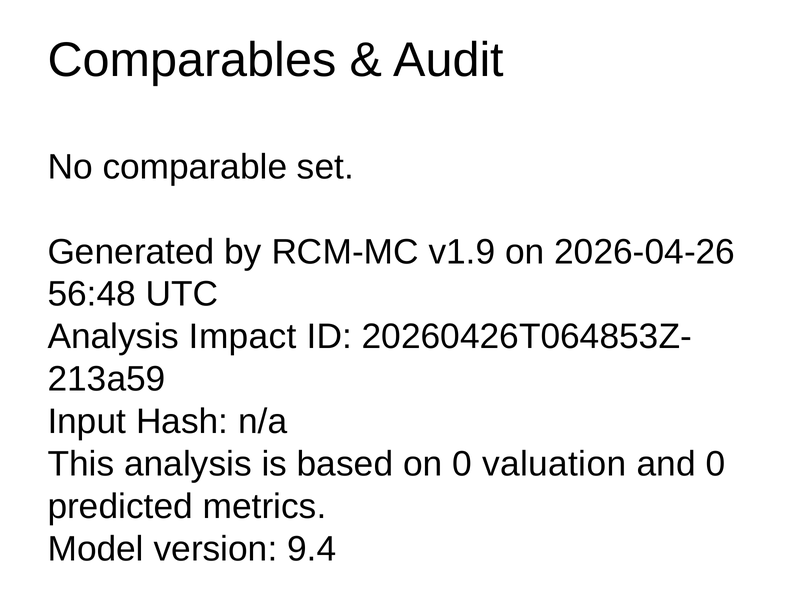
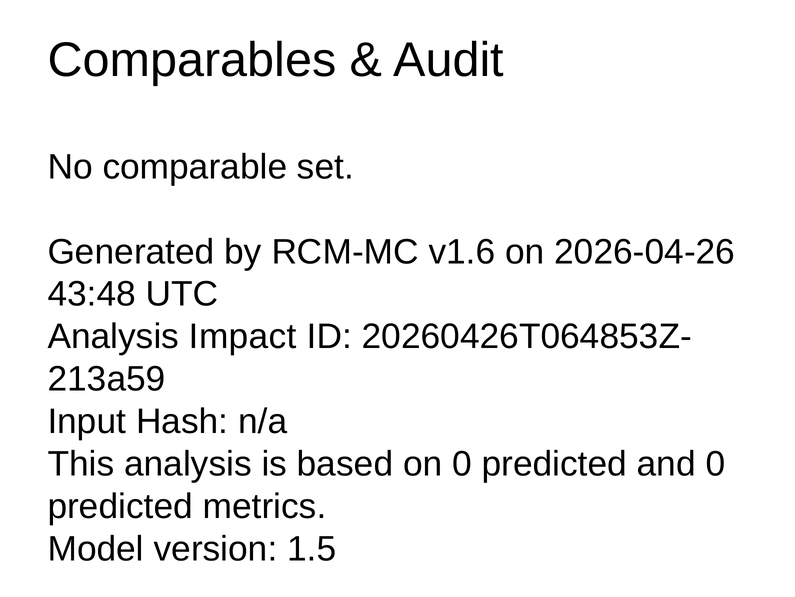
v1.9: v1.9 -> v1.6 (462, 252)
56:48: 56:48 -> 43:48 (92, 294)
on 0 valuation: valuation -> predicted (554, 464)
9.4: 9.4 -> 1.5 (312, 548)
